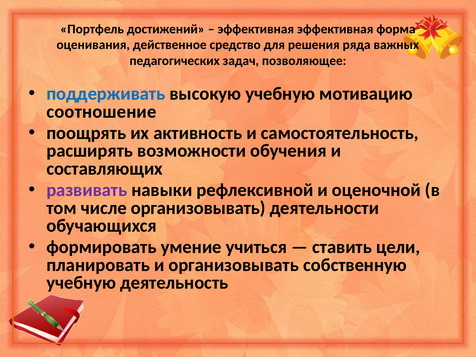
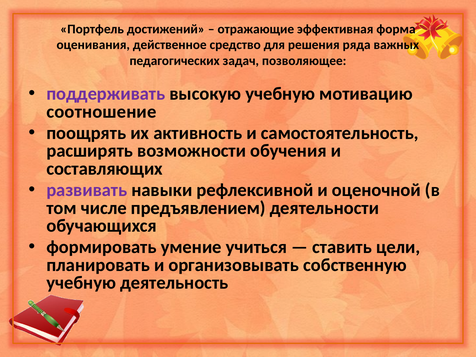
эффективная: эффективная -> отражающие (256, 29)
поддерживать colour: blue -> purple (106, 94)
числе организовывать: организовывать -> предъявлением (198, 208)
